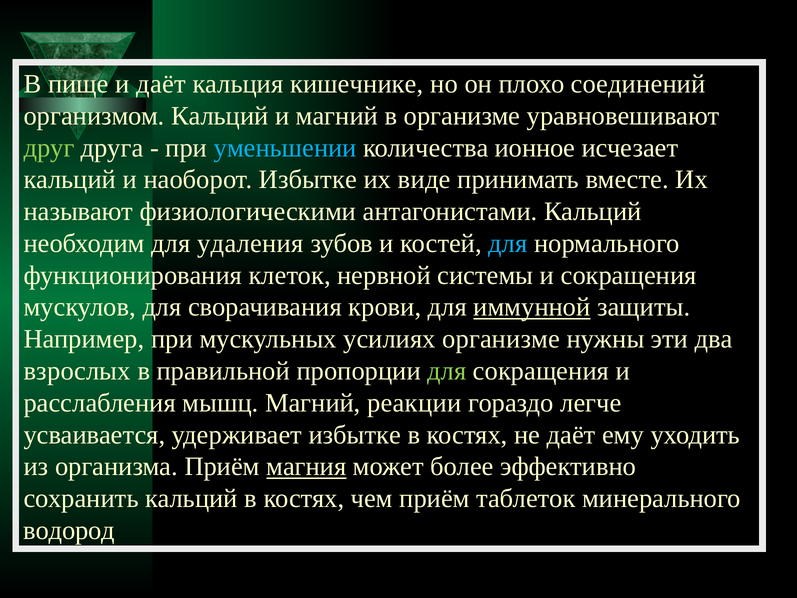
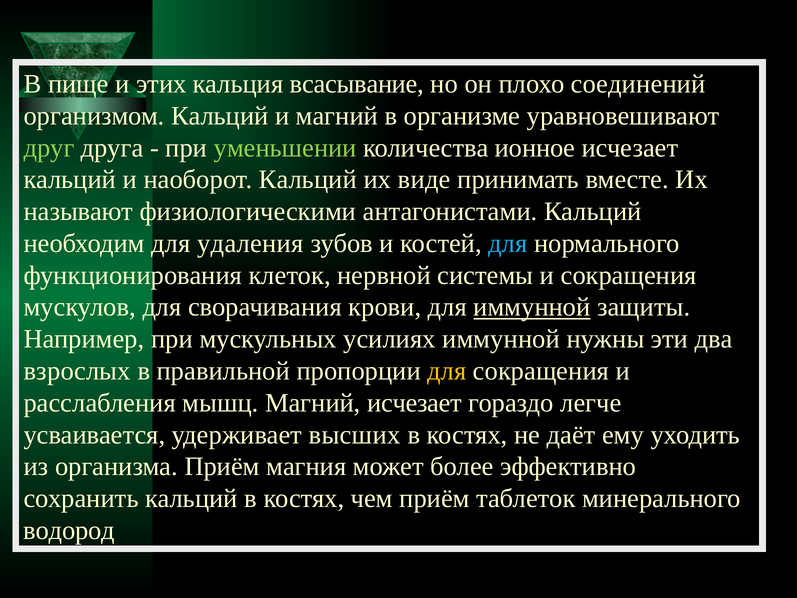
и даёт: даёт -> этих (161, 84)
кишечнике: кишечнике -> всасывание (357, 84)
уменьшении colour: light blue -> light green (285, 148)
наоборот Избытке: Избытке -> Кальций (308, 180)
усилиях организме: организме -> иммунной (501, 339)
для colour: light green -> yellow (447, 371)
Магний реакции: реакции -> исчезает (415, 403)
удерживает избытке: избытке -> высших (355, 435)
магния underline: present -> none (306, 466)
